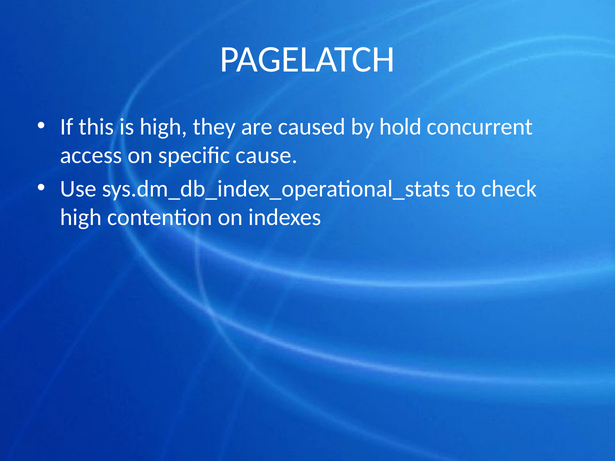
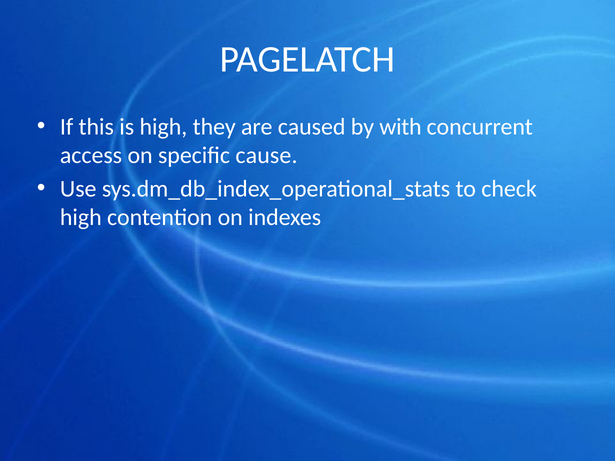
hold: hold -> with (400, 127)
